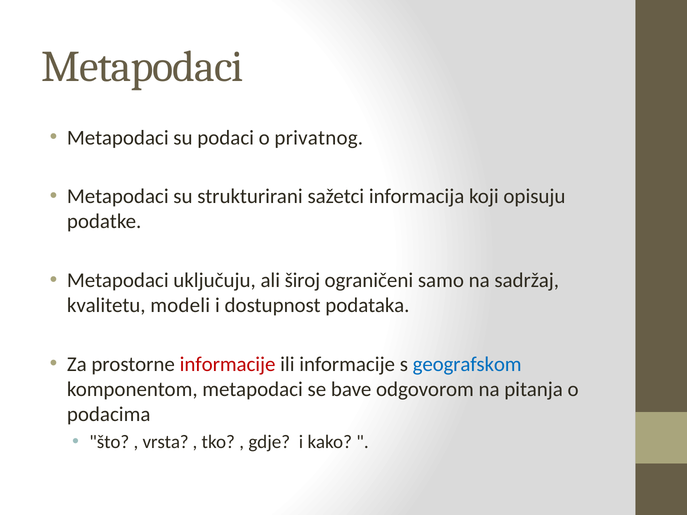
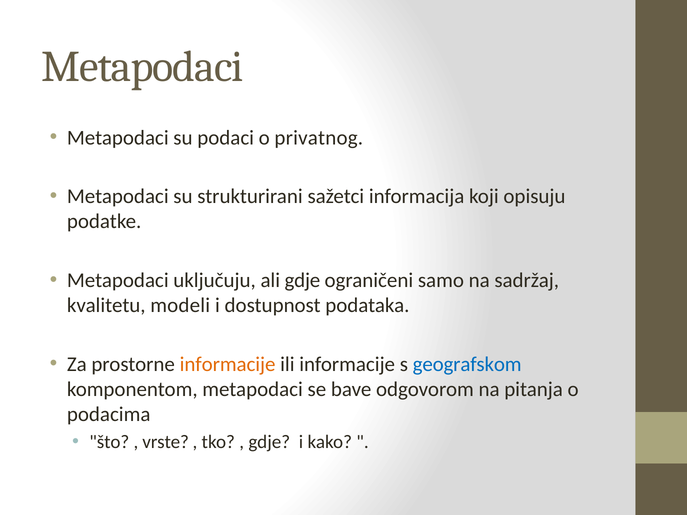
ali široj: široj -> gdje (302, 280)
informacije colour: red -> orange (228, 364)
vrsta: vrsta -> vrste (166, 442)
